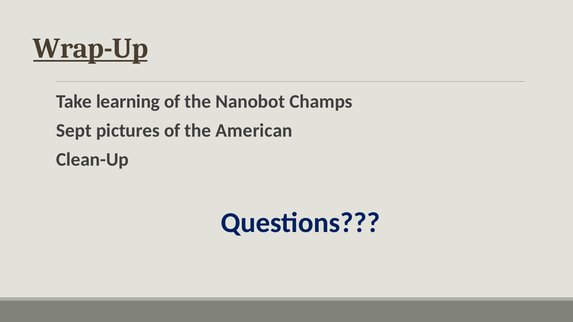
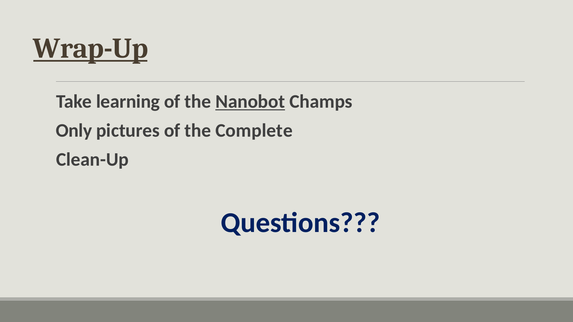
Nanobot underline: none -> present (250, 102)
Sept: Sept -> Only (74, 131)
American: American -> Complete (254, 131)
